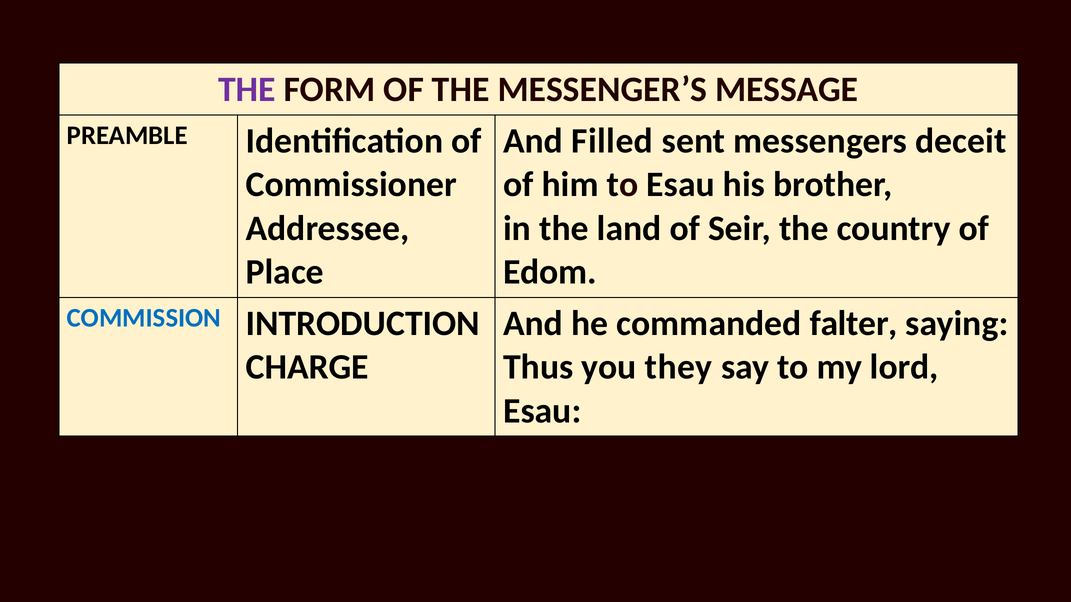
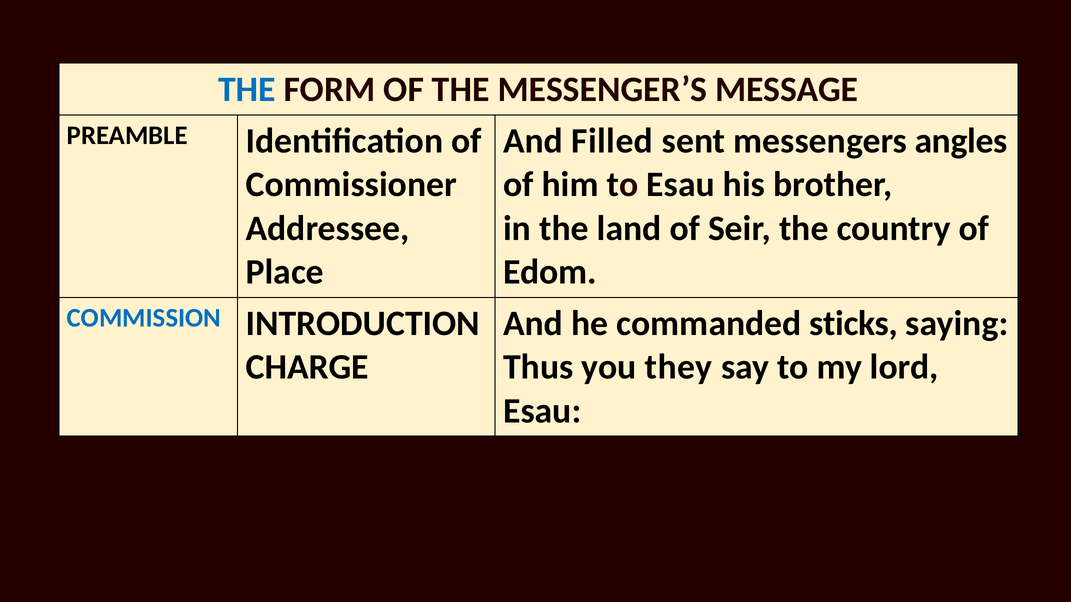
THE colour: purple -> blue (247, 89)
deceit: deceit -> angles (961, 141)
falter: falter -> sticks (854, 324)
